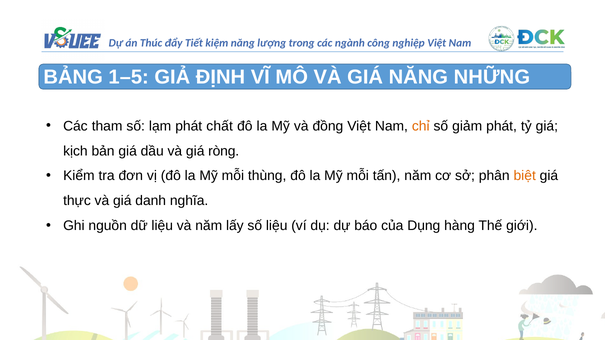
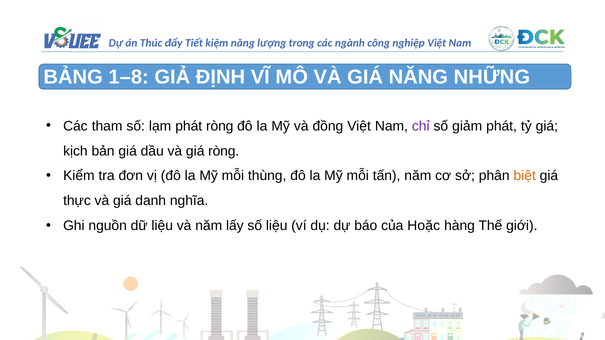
1–5: 1–5 -> 1–8 (129, 77)
phát chất: chất -> ròng (220, 126)
chỉ colour: orange -> purple (421, 126)
Dụng: Dụng -> Hoặc (424, 226)
